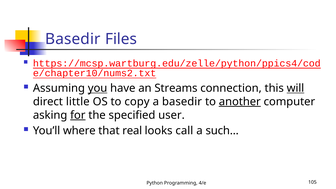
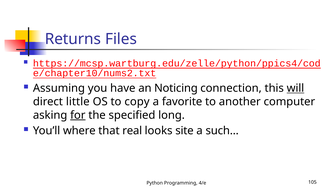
Basedir: Basedir -> Returns (73, 39)
you underline: present -> none (98, 88)
Streams: Streams -> Noticing (176, 88)
a basedir: basedir -> favorite (182, 102)
another underline: present -> none (240, 102)
user: user -> long (172, 115)
call: call -> site (184, 131)
